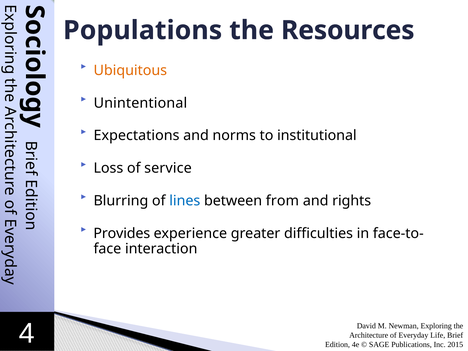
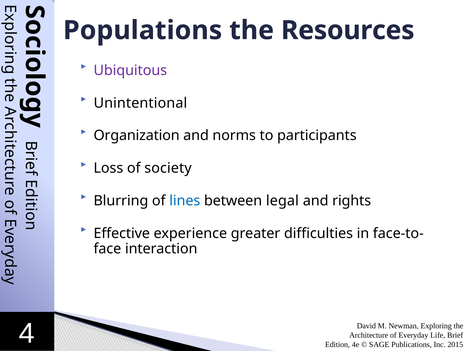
Ubiquitous colour: orange -> purple (130, 70)
Expectations: Expectations -> Organization (137, 136)
institutional: institutional -> participants (317, 136)
service: service -> society (168, 168)
from: from -> legal (282, 201)
Provides: Provides -> Effective (122, 233)
